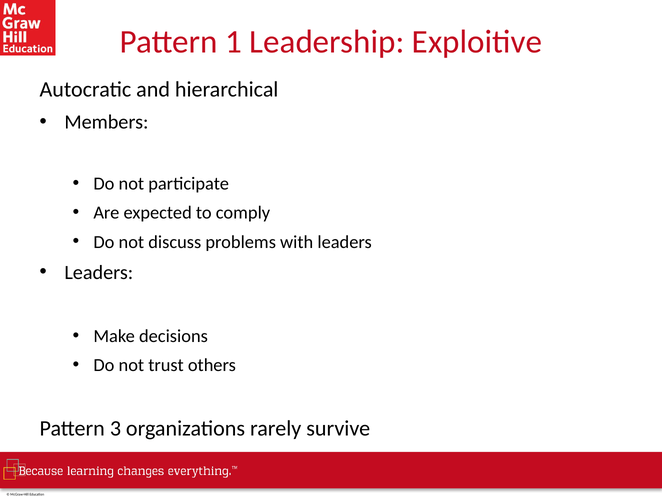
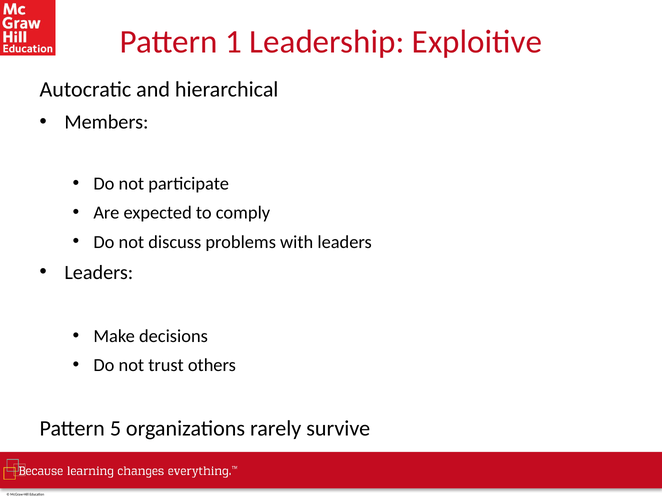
3: 3 -> 5 (115, 429)
